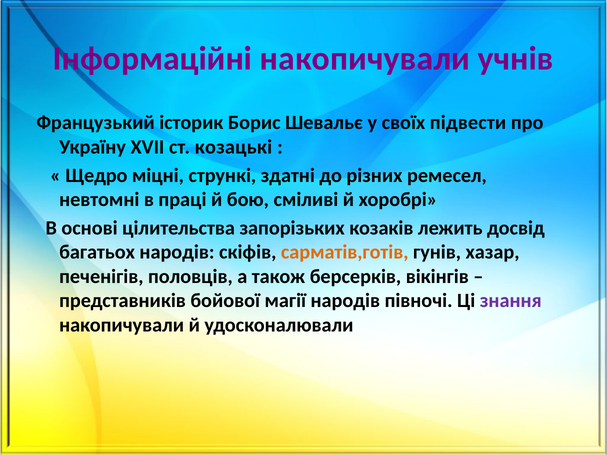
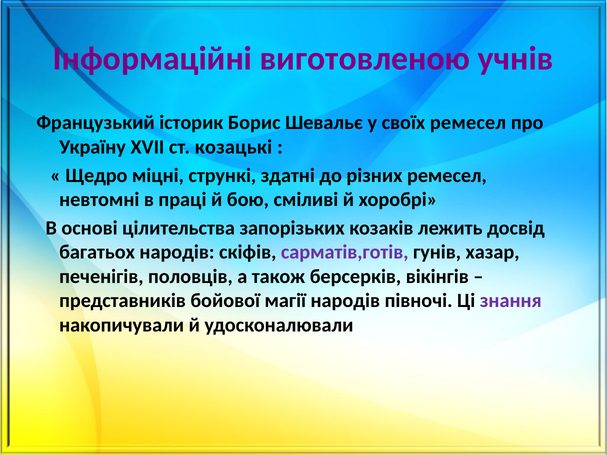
Інформаційні накопичували: накопичували -> виготовленою (365, 59)
своїх підвести: підвести -> ремесел (468, 123)
сарматів,готів colour: orange -> purple (345, 252)
